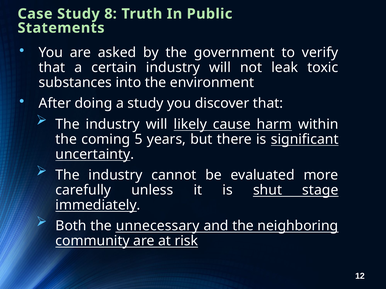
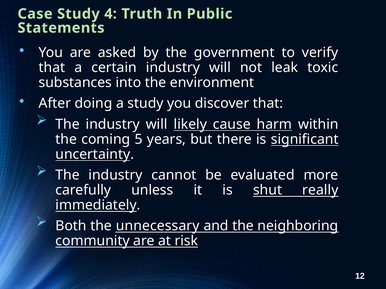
8: 8 -> 4 (111, 14)
stage: stage -> really (320, 190)
